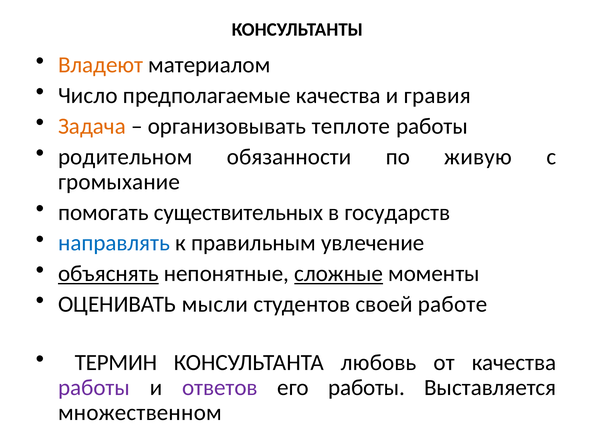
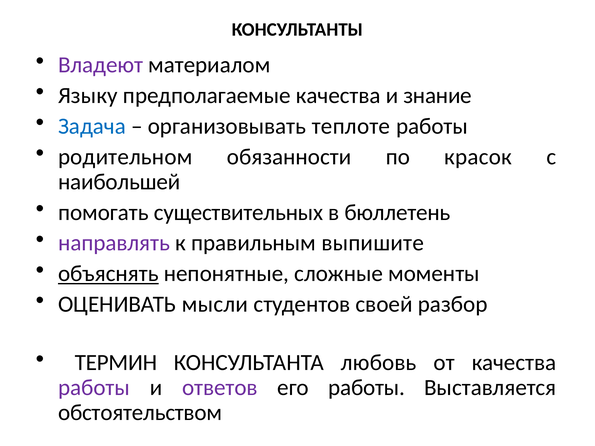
Владеют colour: orange -> purple (101, 65)
Число: Число -> Языку (88, 96)
гравия: гравия -> знание (438, 96)
Задача colour: orange -> blue (92, 126)
живую: живую -> красок (478, 157)
громыхание: громыхание -> наибольшей (119, 182)
государств: государств -> бюллетень (397, 213)
направлять colour: blue -> purple (114, 243)
увлечение: увлечение -> выпишите (373, 243)
сложные underline: present -> none (339, 274)
работе: работе -> разбор (453, 304)
множественном: множественном -> обстоятельством (140, 413)
